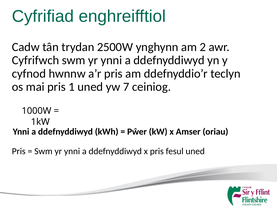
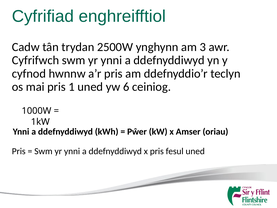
2: 2 -> 3 (203, 47)
7: 7 -> 6 (126, 87)
